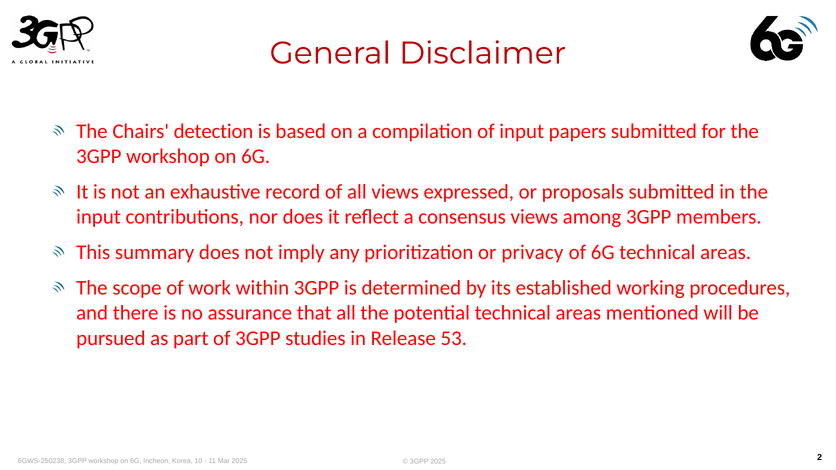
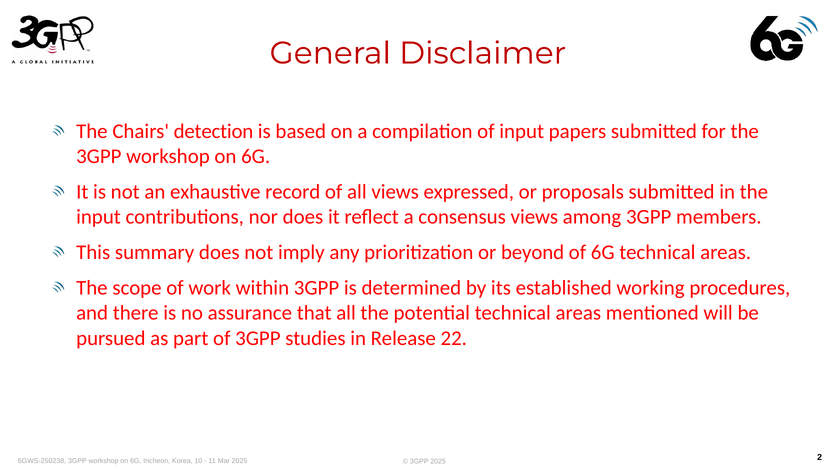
privacy: privacy -> beyond (533, 253)
53: 53 -> 22 (454, 338)
